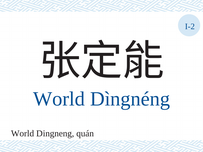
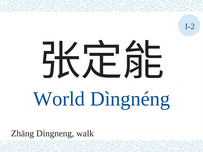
World: World -> Zhāng (23, 134)
quán: quán -> walk (85, 134)
